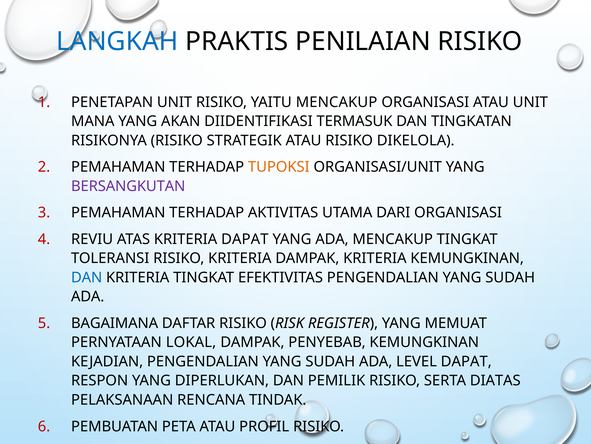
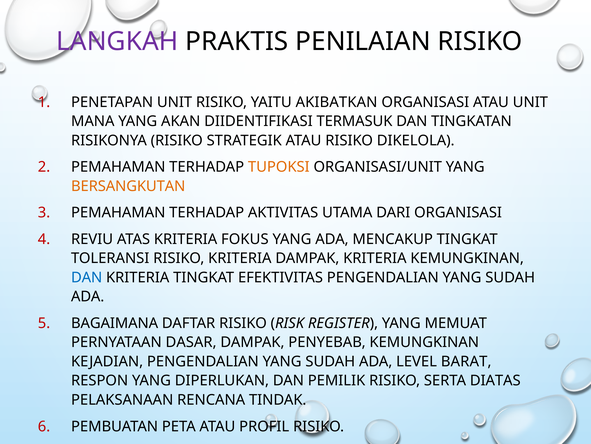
LANGKAH colour: blue -> purple (117, 41)
YAITU MENCAKUP: MENCAKUP -> AKIBATKAN (337, 102)
BERSANGKUTAN colour: purple -> orange (128, 186)
KRITERIA DAPAT: DAPAT -> FOKUS (245, 239)
LOKAL: LOKAL -> DASAR (191, 342)
LEVEL DAPAT: DAPAT -> BARAT (466, 361)
